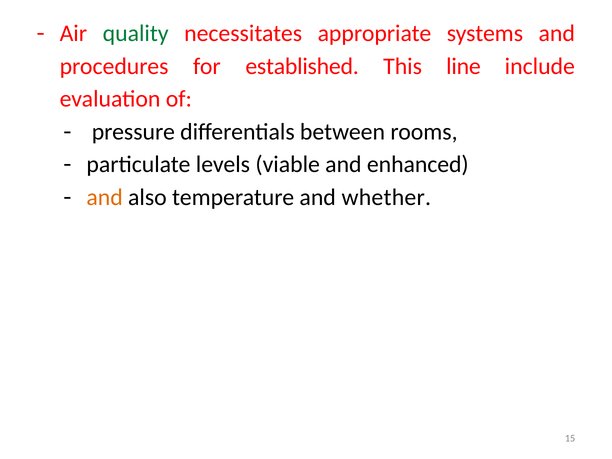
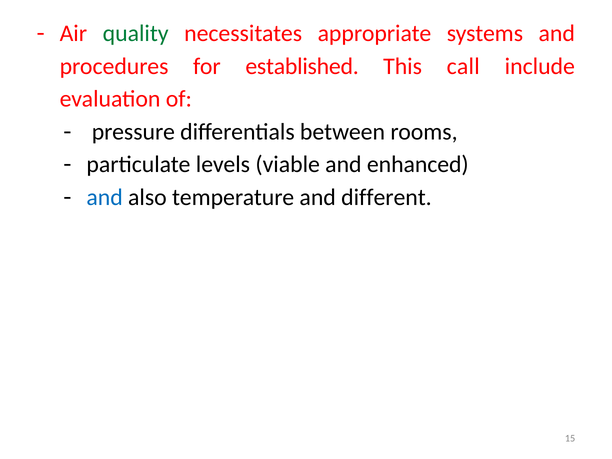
line: line -> call (463, 66)
and colour: orange -> blue (105, 197)
whether: whether -> different (386, 197)
